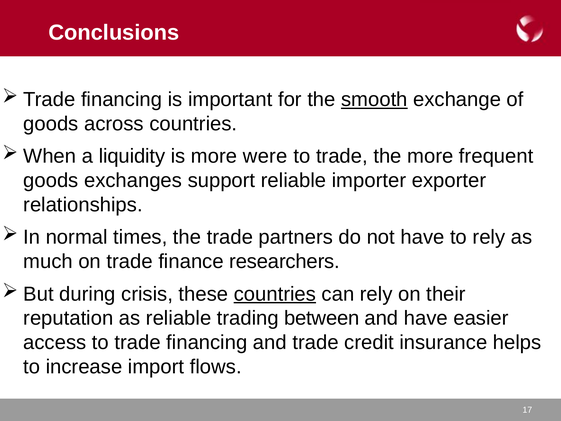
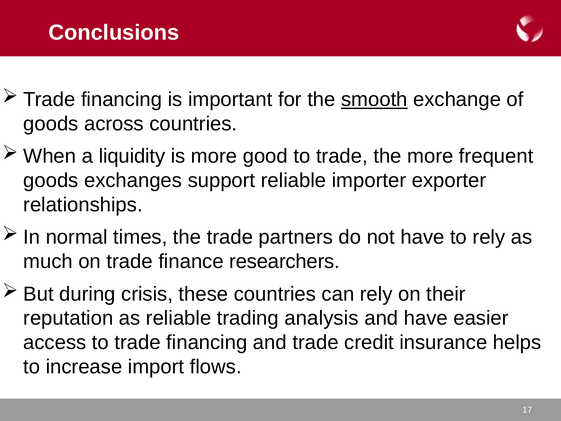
were: were -> good (265, 156)
countries underline: present -> none (275, 294)
between: between -> analysis (322, 318)
